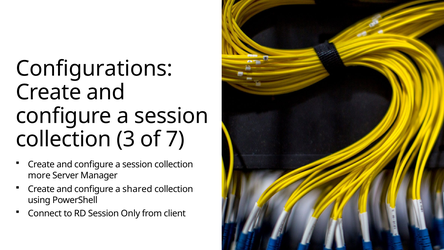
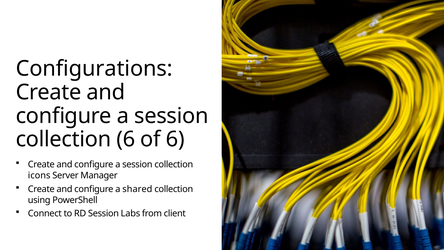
collection 3: 3 -> 6 (126, 139)
of 7: 7 -> 6 (175, 139)
more: more -> icons (39, 175)
Only: Only -> Labs (130, 213)
